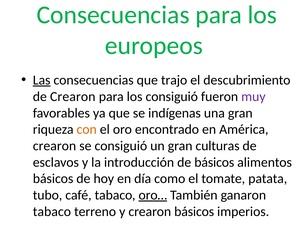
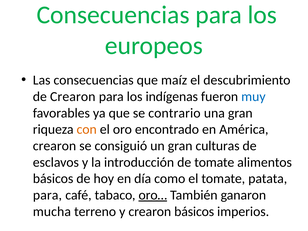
Las underline: present -> none (42, 80)
trajo: trajo -> maíz (174, 80)
los consiguió: consiguió -> indígenas (172, 97)
muy colour: purple -> blue (253, 97)
indígenas: indígenas -> contrario (174, 113)
de básicos: básicos -> tomate (214, 162)
tubo: tubo -> para (47, 195)
tabaco: tabaco -> mucha (52, 212)
